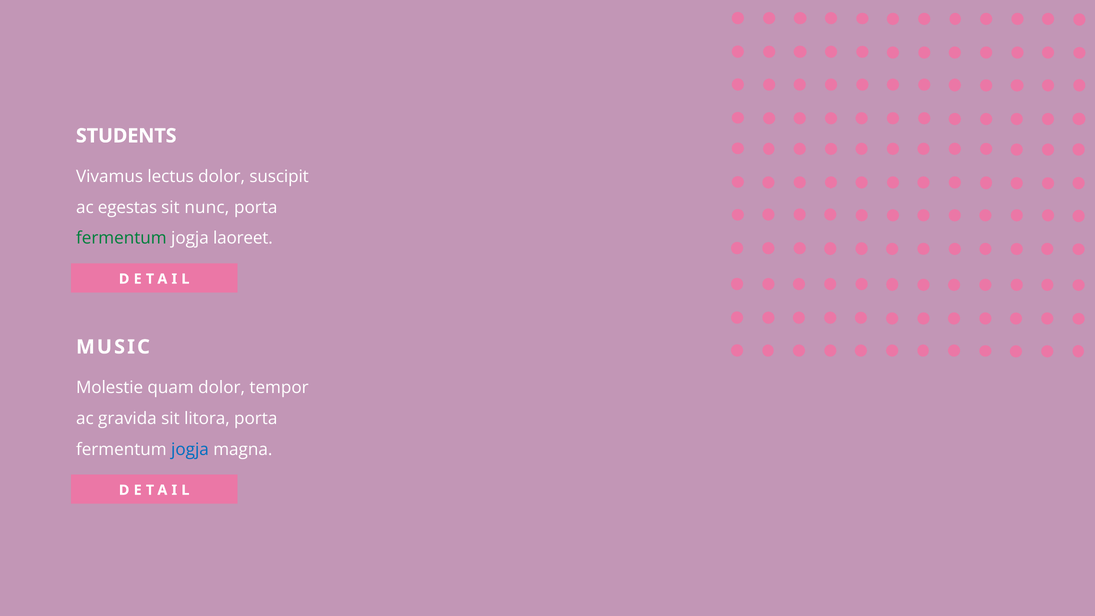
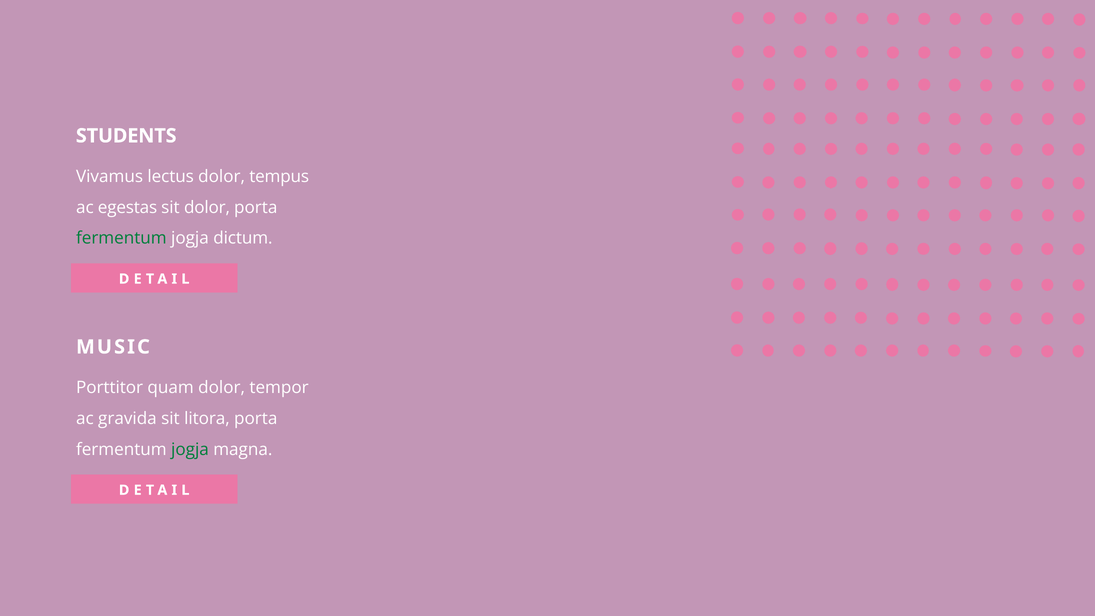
suscipit: suscipit -> tempus (279, 177)
sit nunc: nunc -> dolor (207, 207)
laoreet: laoreet -> dictum (243, 238)
Molestie: Molestie -> Porttitor (110, 388)
jogja colour: blue -> green (190, 449)
